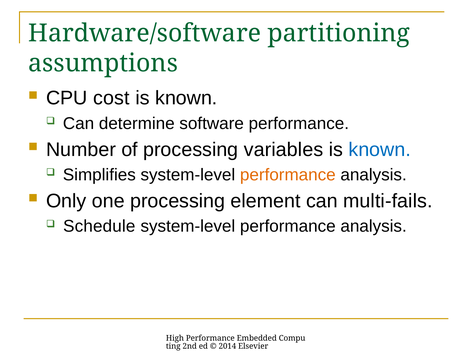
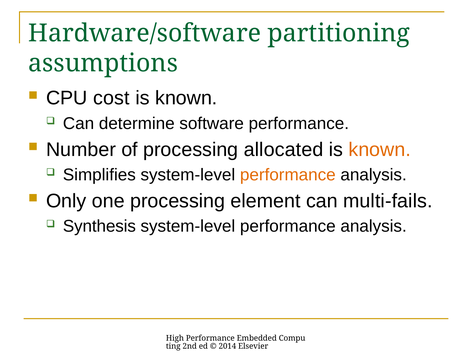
variables: variables -> allocated (284, 150)
known colour: blue -> orange (380, 150)
Schedule: Schedule -> Synthesis (99, 226)
